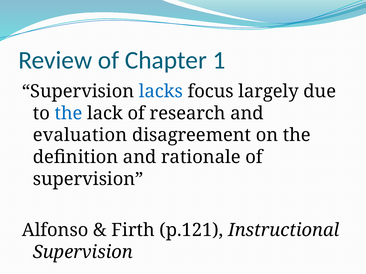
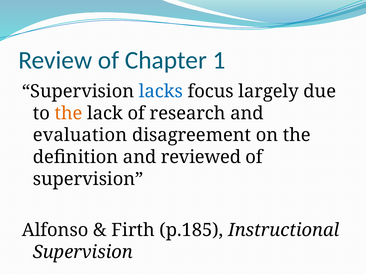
the colour: blue -> orange (69, 113)
rationale: rationale -> reviewed (201, 157)
p.121: p.121 -> p.185 (191, 231)
